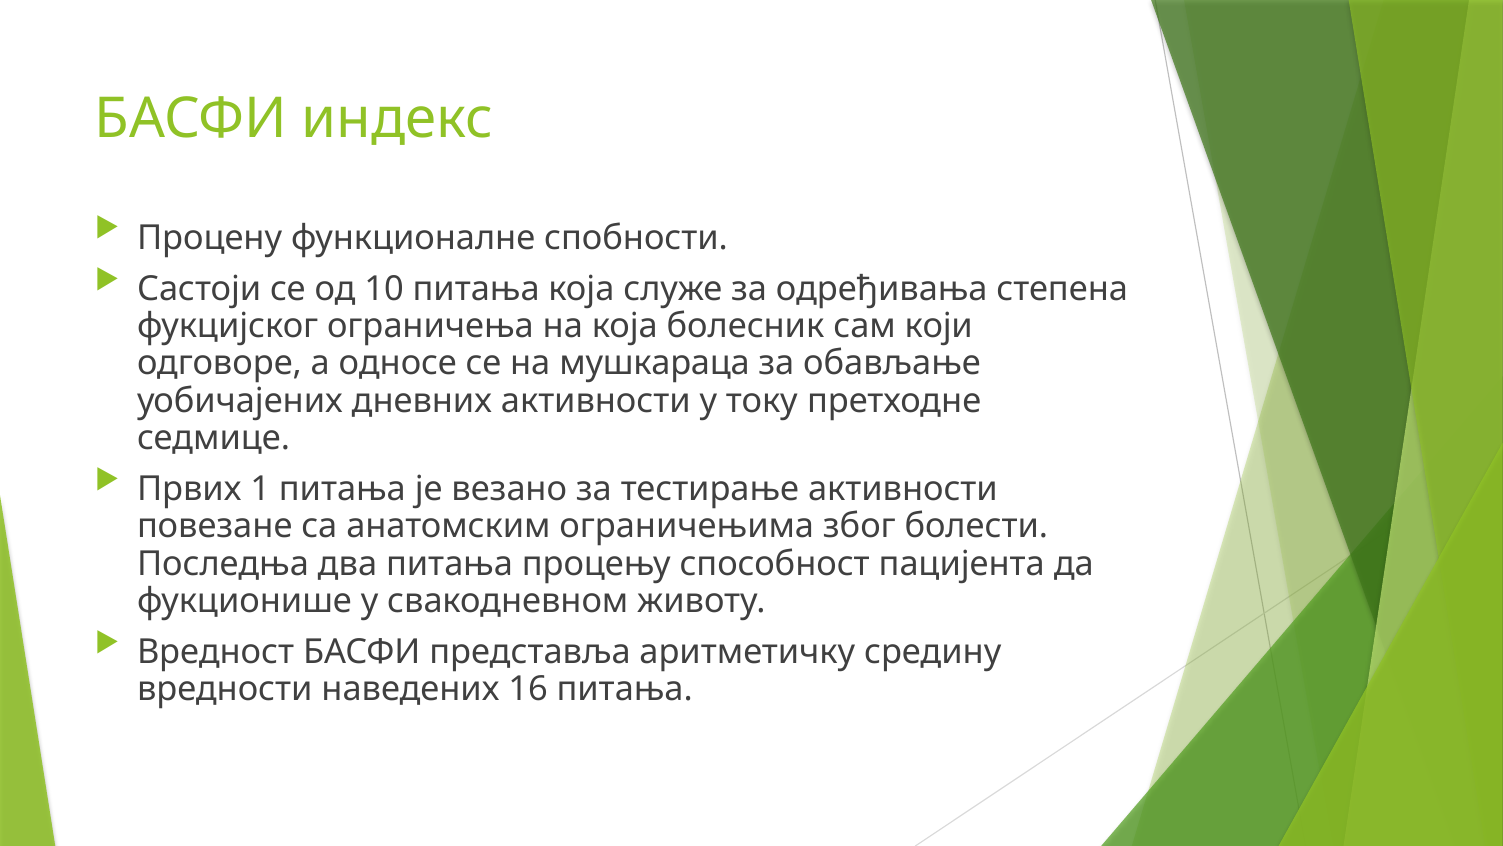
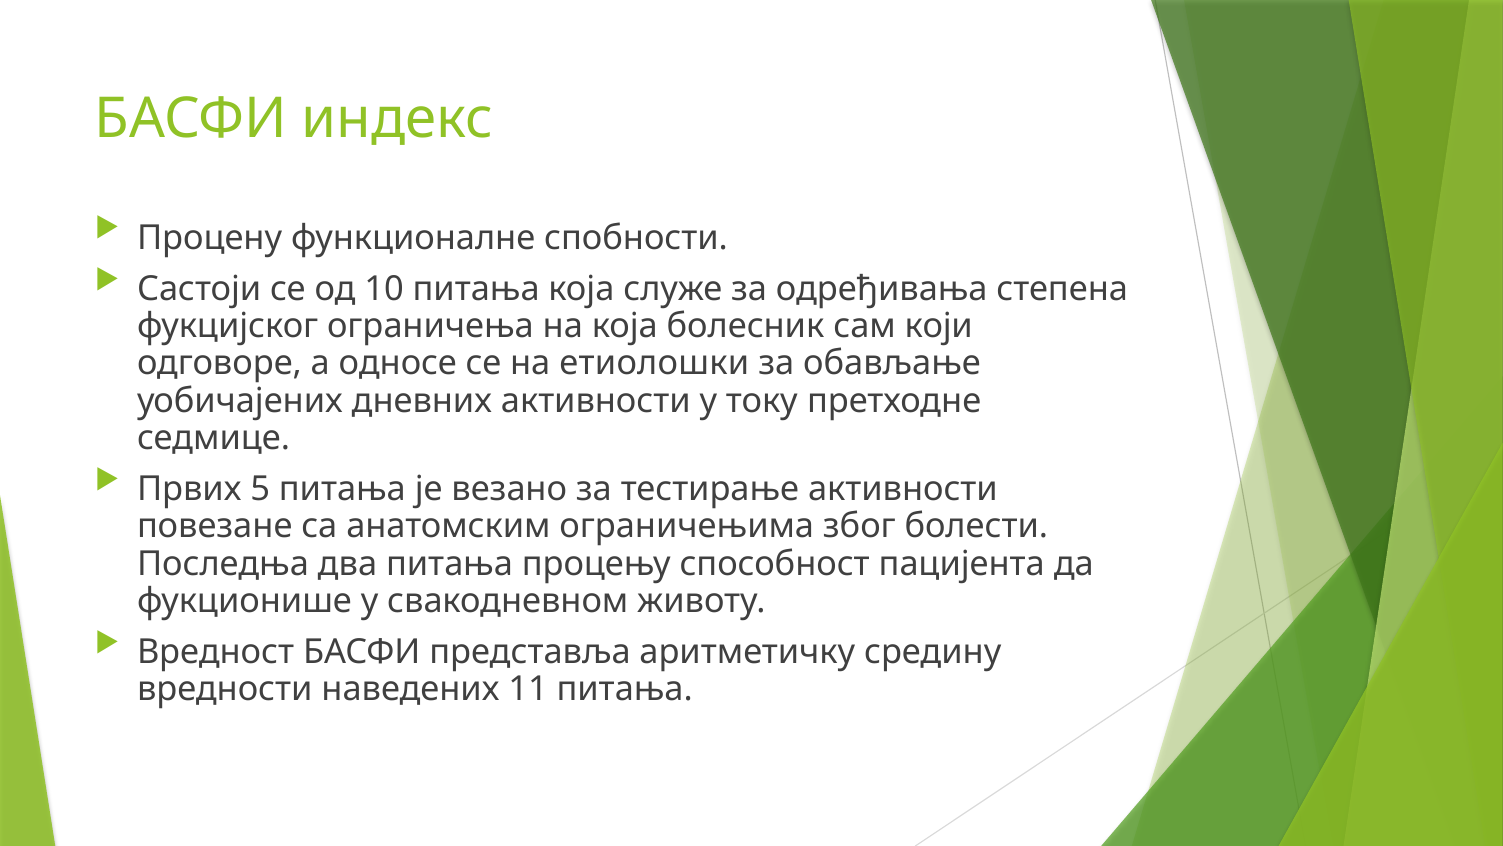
мушкараца: мушкараца -> етиолошки (654, 363)
1: 1 -> 5 (260, 489)
16: 16 -> 11 (528, 689)
